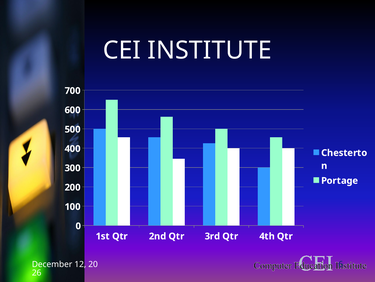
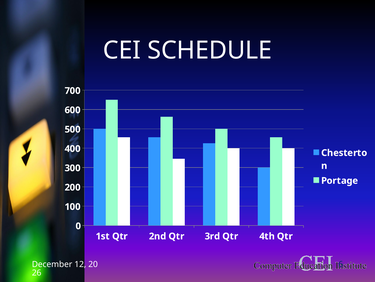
INSTITUTE: INSTITUTE -> SCHEDULE (210, 50)
